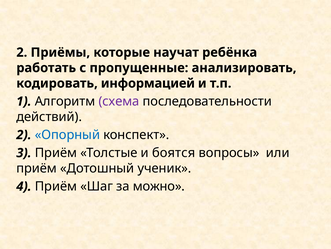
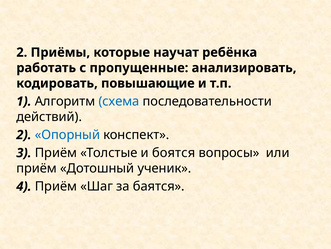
информацией: информацией -> повышающие (148, 83)
схема colour: purple -> blue (119, 101)
можно: можно -> баятся (159, 186)
